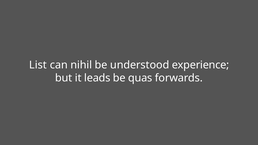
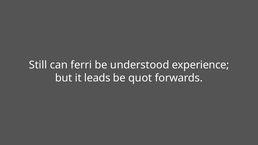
List: List -> Still (38, 65)
nihil: nihil -> ferri (81, 65)
quas: quas -> quot (140, 78)
